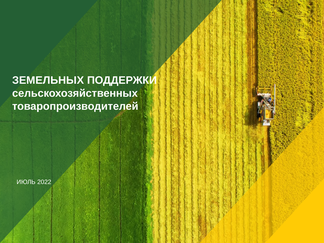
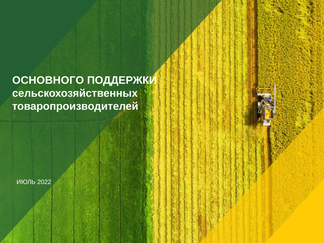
ЗЕМЕЛЬНЫХ: ЗЕМЕЛЬНЫХ -> ОСНОВНОГО (48, 80)
